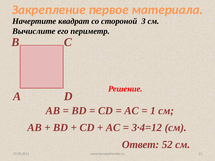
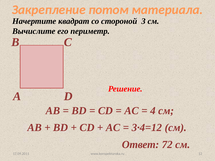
первое: первое -> потом (109, 10)
1: 1 -> 4 (153, 111)
52: 52 -> 72 (167, 145)
